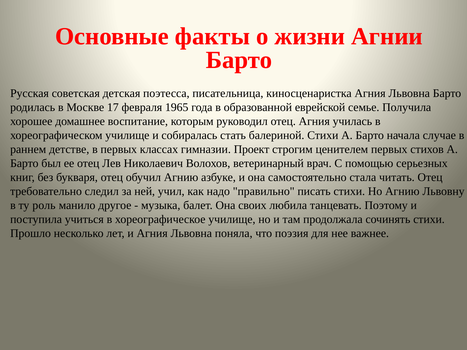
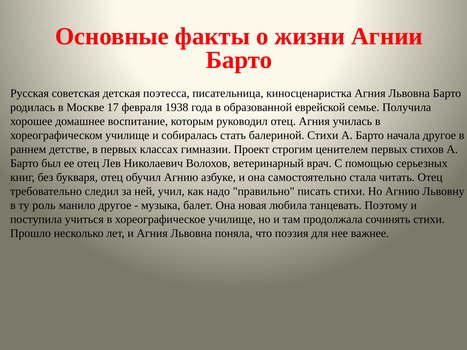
1965: 1965 -> 1938 (177, 107)
начала случае: случае -> другое (439, 135)
своих: своих -> новая (252, 205)
